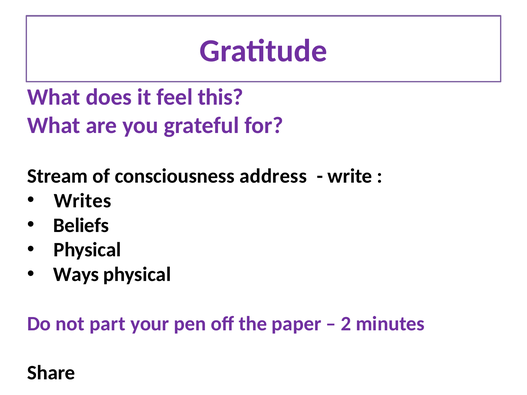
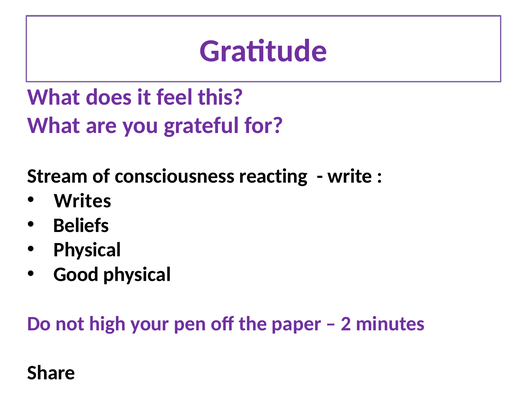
address: address -> reacting (273, 176)
Ways: Ways -> Good (76, 275)
part: part -> high (108, 324)
